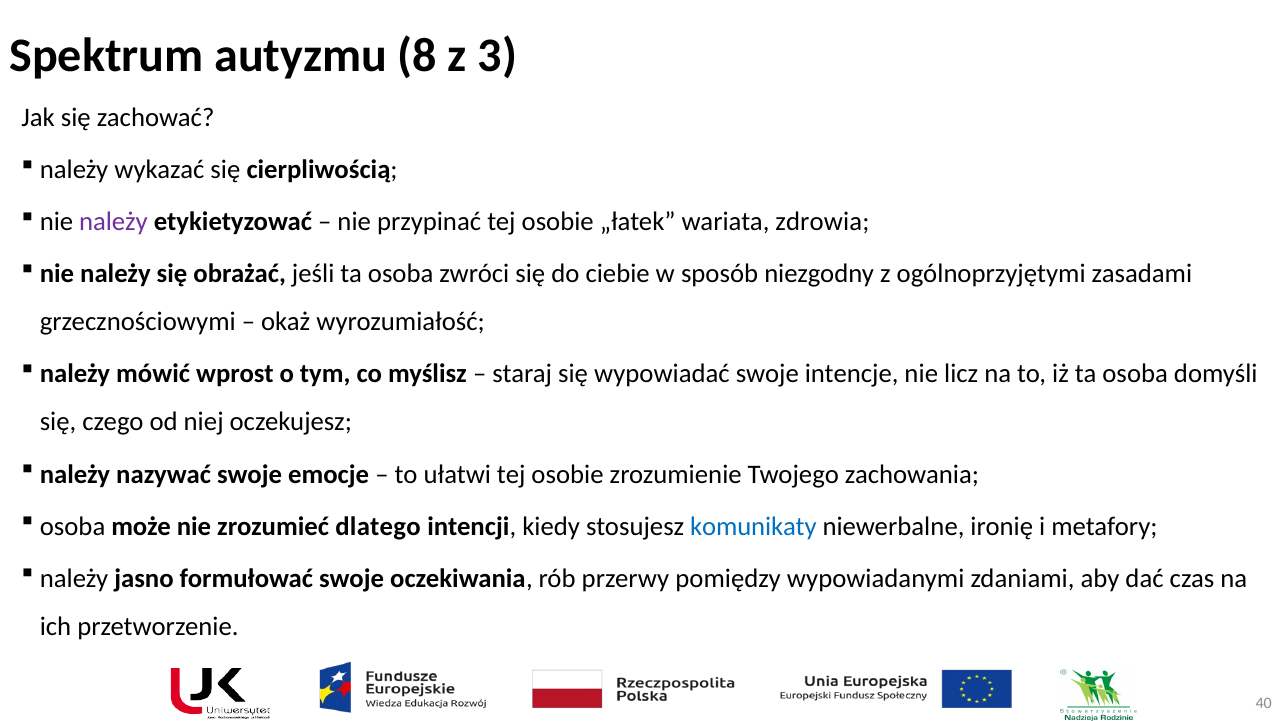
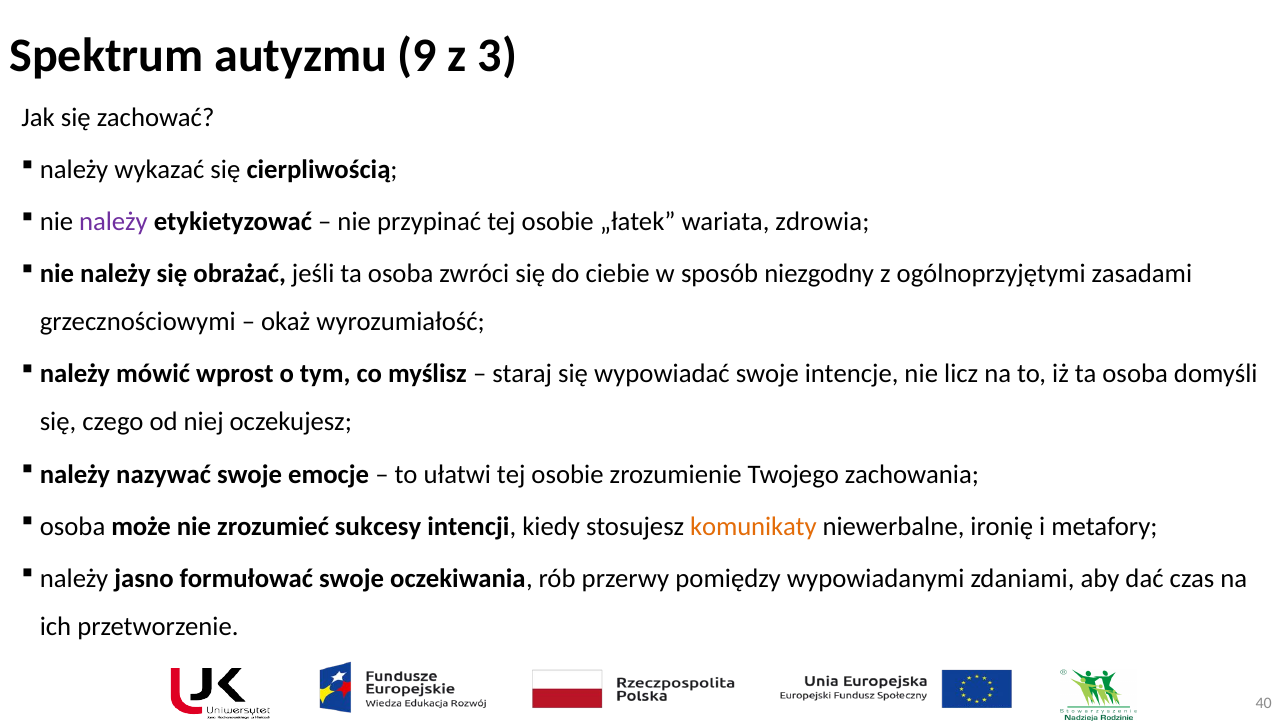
8: 8 -> 9 (417, 56)
dlatego: dlatego -> sukcesy (378, 526)
komunikaty colour: blue -> orange (753, 526)
